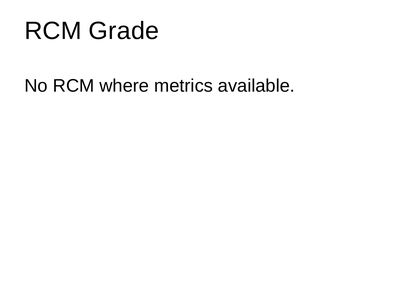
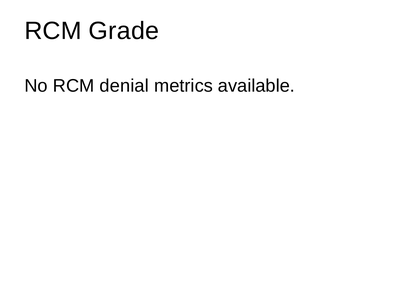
where: where -> denial (124, 86)
